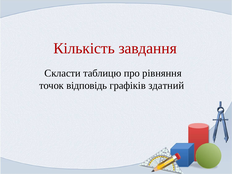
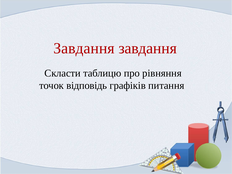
Кількість: Кількість -> Завдання (84, 48)
здатний: здатний -> питання (166, 86)
